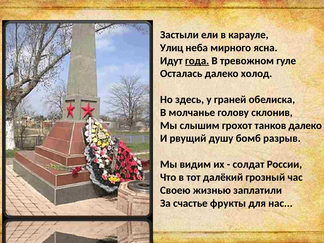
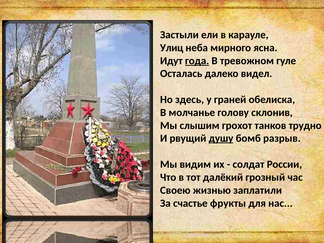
холод: холод -> видел (257, 73)
танков далеко: далеко -> трудно (305, 126)
душу underline: none -> present (221, 138)
